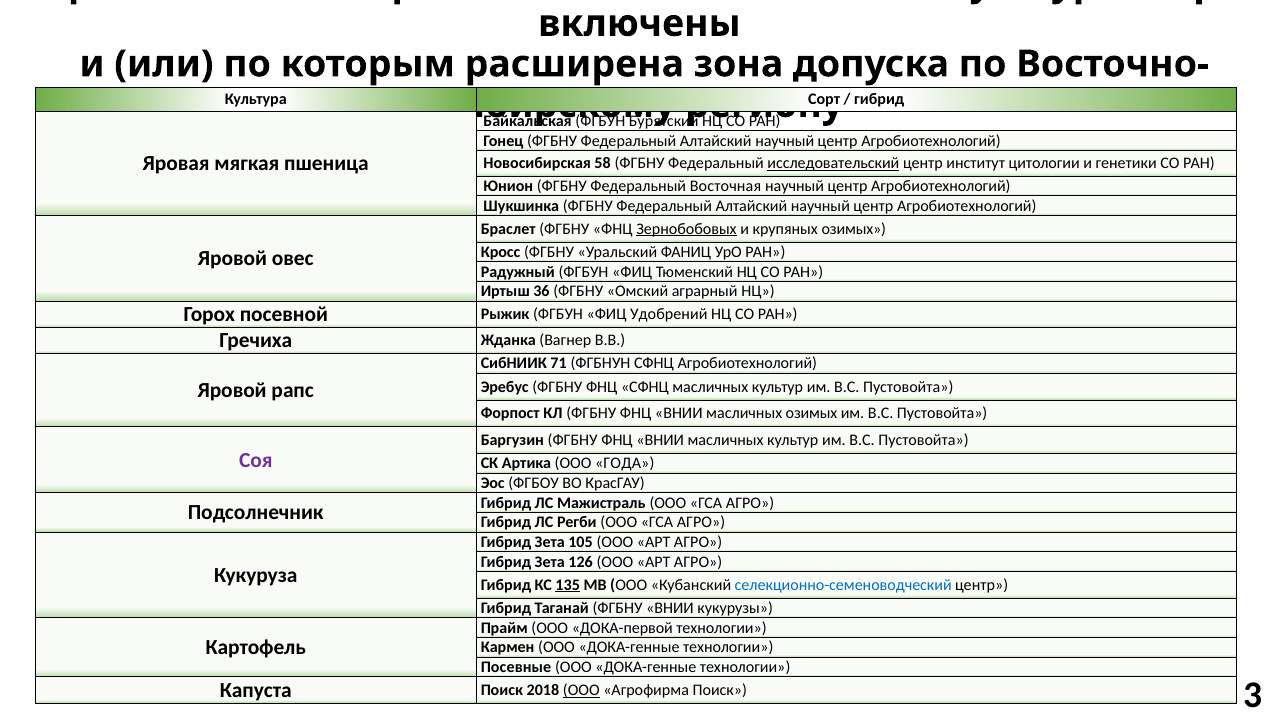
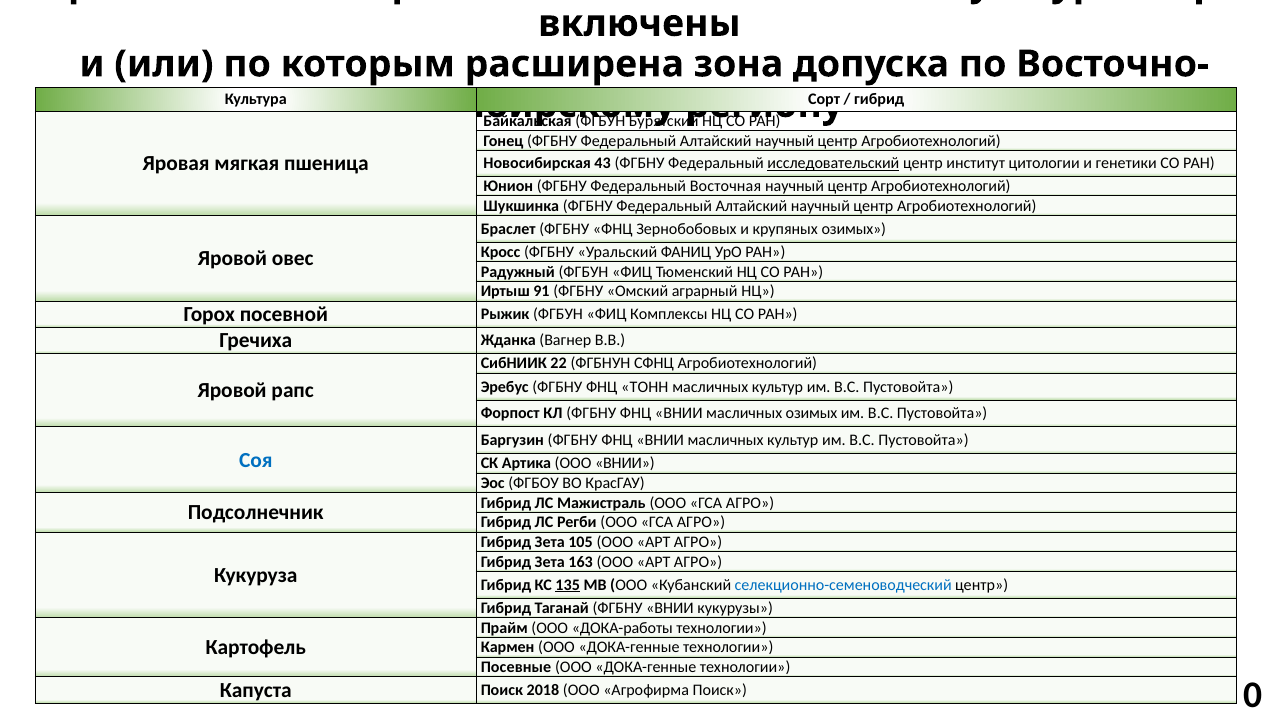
58: 58 -> 43 (603, 163)
Зернобобовых underline: present -> none (686, 229)
36: 36 -> 91 (541, 291)
Удобрений: Удобрений -> Комплексы (669, 314)
71: 71 -> 22 (559, 364)
ФНЦ СФНЦ: СФНЦ -> ТОНН (645, 387)
Соя colour: purple -> blue (256, 460)
ООО ГОДА: ГОДА -> ВНИИ (625, 464)
126: 126 -> 163 (581, 562)
ДОКА-первой: ДОКА-первой -> ДОКА-работы (622, 628)
ООО underline: present -> none (581, 690)
3: 3 -> 0 (1253, 695)
